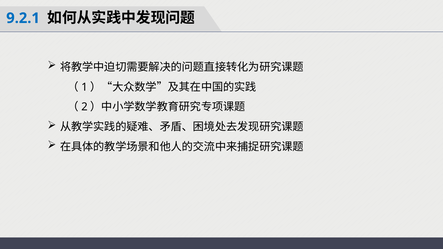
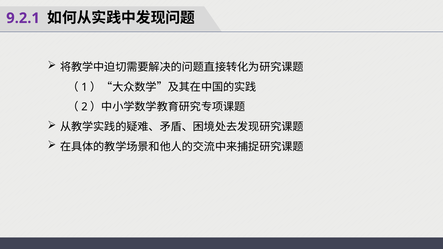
9.2.1 colour: blue -> purple (23, 18)
